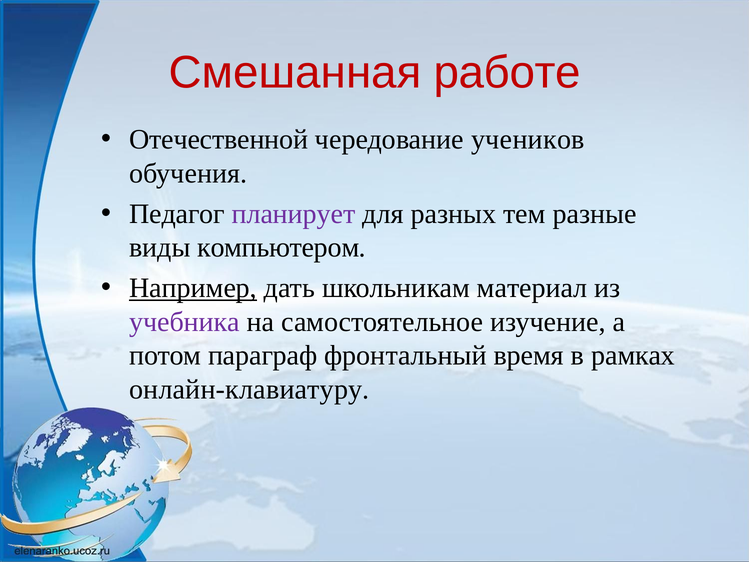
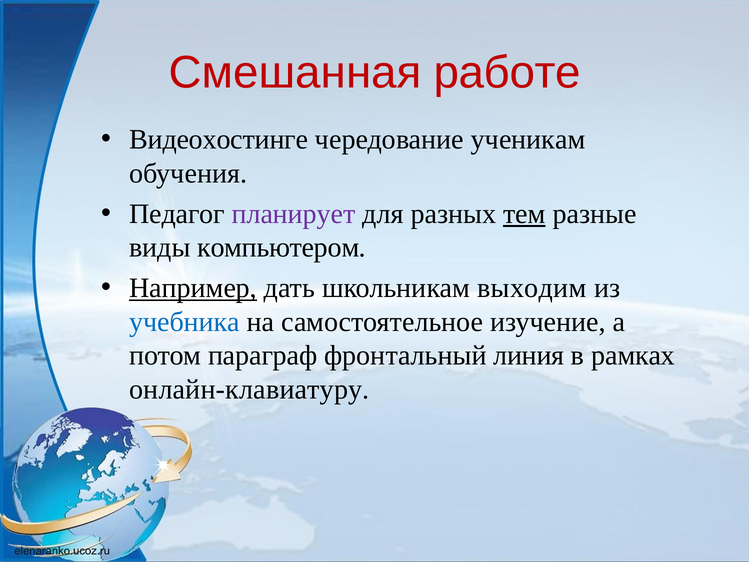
Отечественной: Отечественной -> Видеохостинге (219, 140)
учеников: учеников -> ученикам (528, 140)
тем underline: none -> present (524, 214)
материал: материал -> выходим (532, 288)
учебника colour: purple -> blue (184, 322)
время: время -> линия (529, 355)
